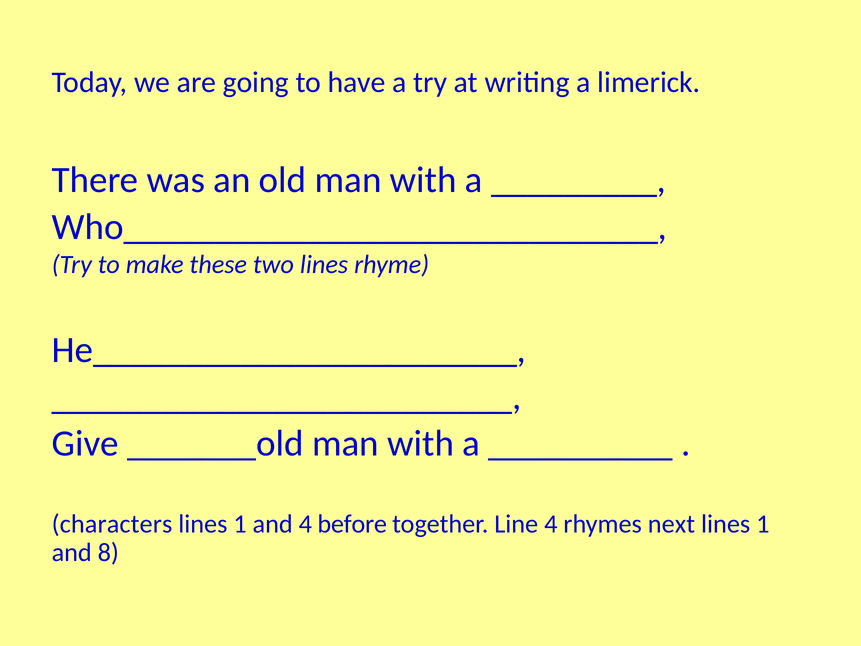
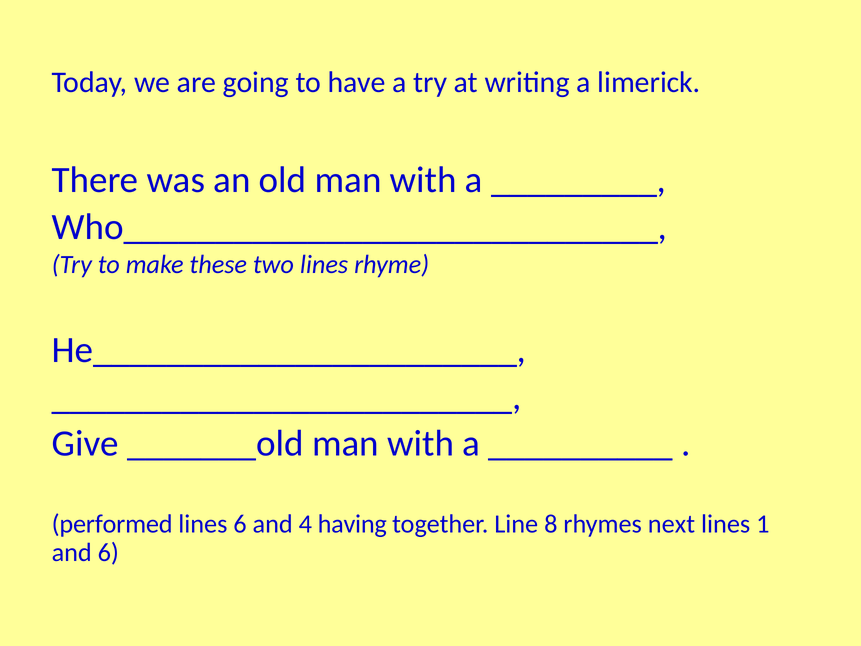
characters: characters -> performed (112, 524)
1: 1 -> 6 (240, 524)
before: before -> having (352, 524)
Line 4: 4 -> 8 (551, 524)
and 8: 8 -> 6 (108, 552)
